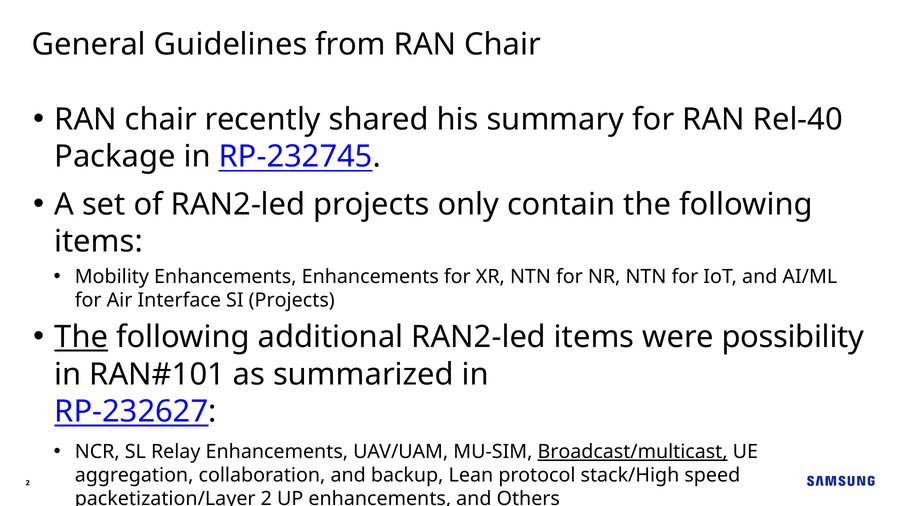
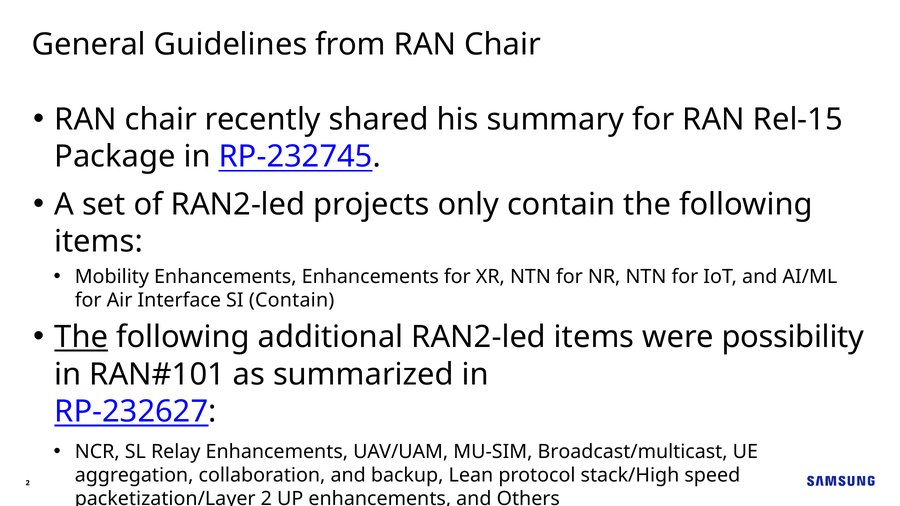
Rel-40: Rel-40 -> Rel-15 (798, 120)
SI Projects: Projects -> Contain (292, 301)
Broadcast/multicast underline: present -> none (633, 452)
